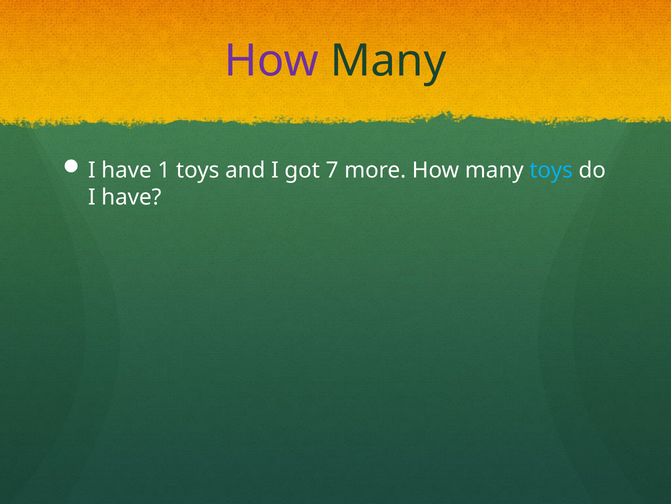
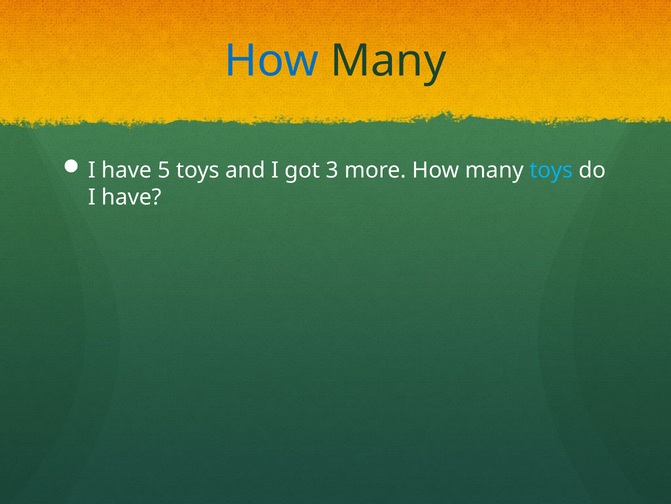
How colour: purple -> blue (272, 61)
1: 1 -> 5 (164, 170)
7: 7 -> 3 (332, 170)
